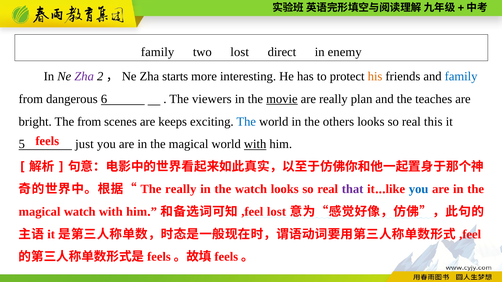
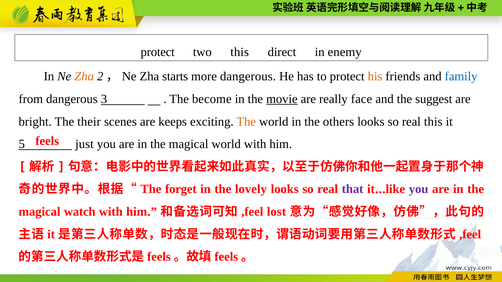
family: family -> protect (158, 52)
two lost: lost -> this (240, 52)
Zha colour: purple -> orange (84, 77)
more interesting: interesting -> dangerous (248, 77)
6: 6 -> 3 (104, 99)
viewers: viewers -> become (212, 99)
plan: plan -> face (362, 99)
teaches: teaches -> suggest (434, 99)
The from: from -> their (89, 122)
The colour: blue -> orange (246, 122)
with underline: present -> none (255, 144)
The really: really -> forget (181, 189)
the watch: watch -> lovely (251, 189)
you colour: blue -> purple (419, 189)
